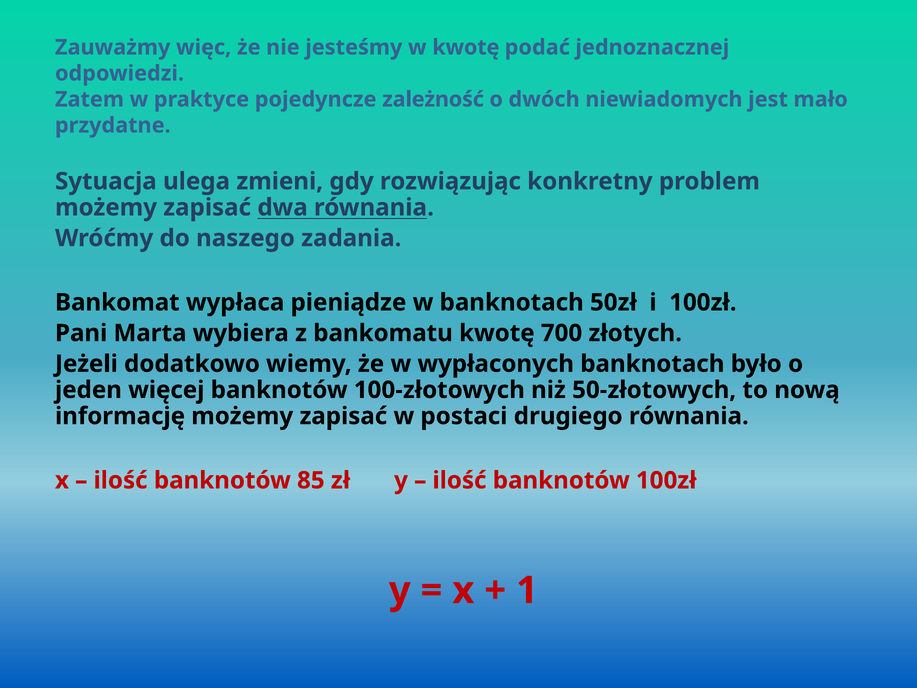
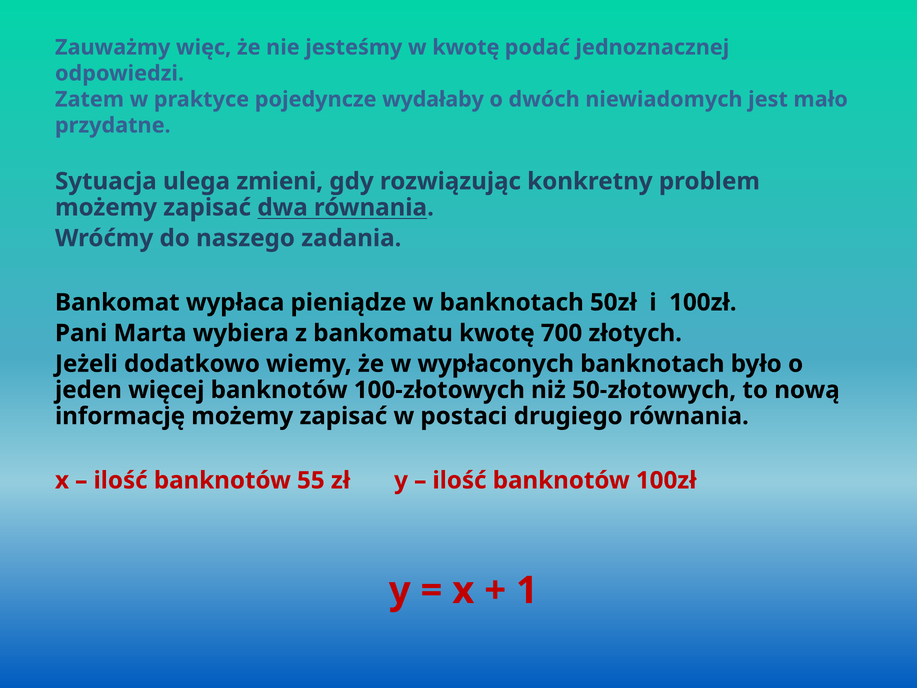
zależność: zależność -> wydałaby (433, 99)
85: 85 -> 55 (311, 480)
